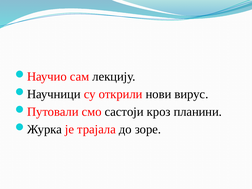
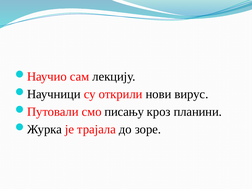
састоји: састоји -> писању (124, 112)
